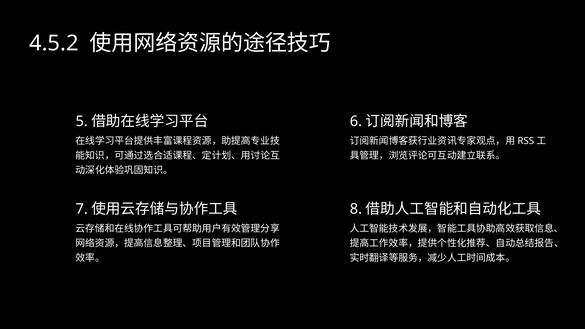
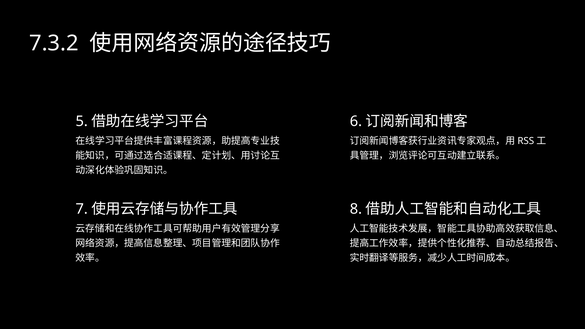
4.5.2: 4.5.2 -> 7.3.2 (54, 43)
